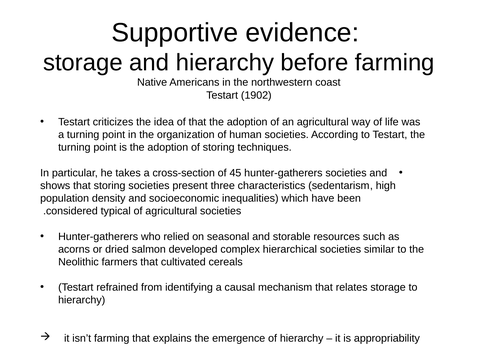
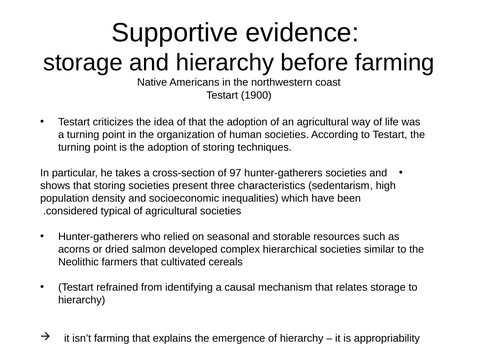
1902: 1902 -> 1900 (256, 95)
45: 45 -> 97 (235, 173)
